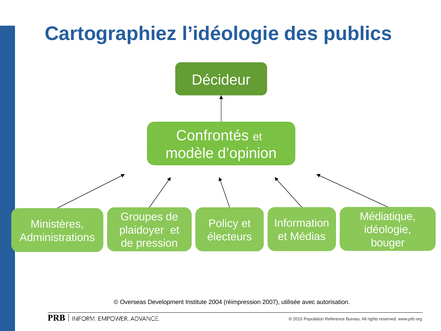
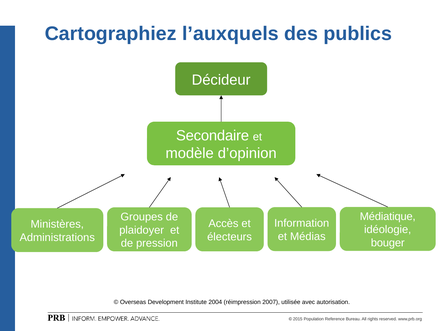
l’idéologie: l’idéologie -> l’auxquels (230, 34)
Confrontés: Confrontés -> Secondaire (213, 136)
Policy: Policy -> Accès (223, 223)
